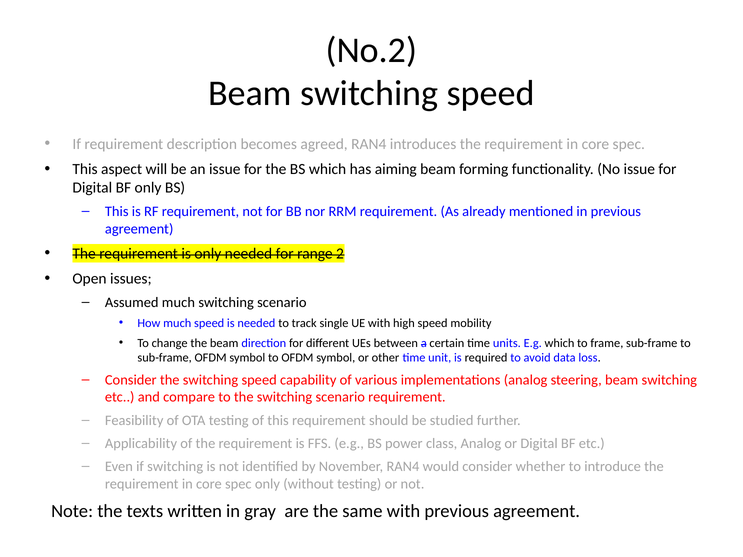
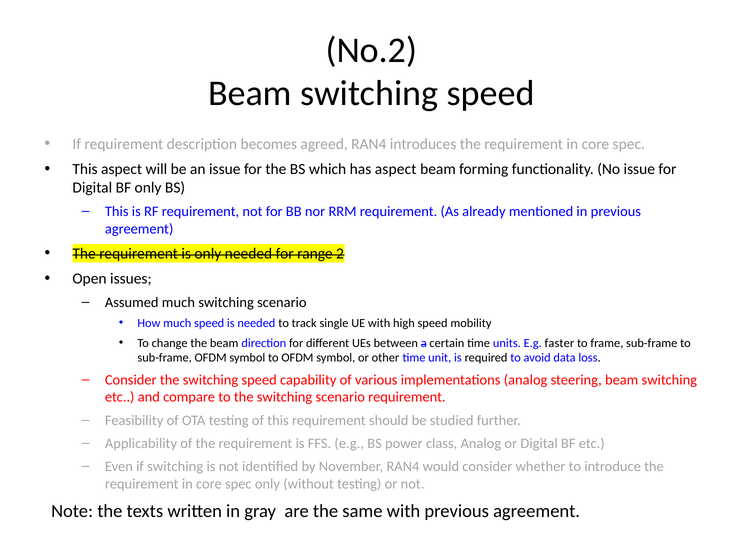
has aiming: aiming -> aspect (396, 169)
E.g which: which -> faster (559, 343)
